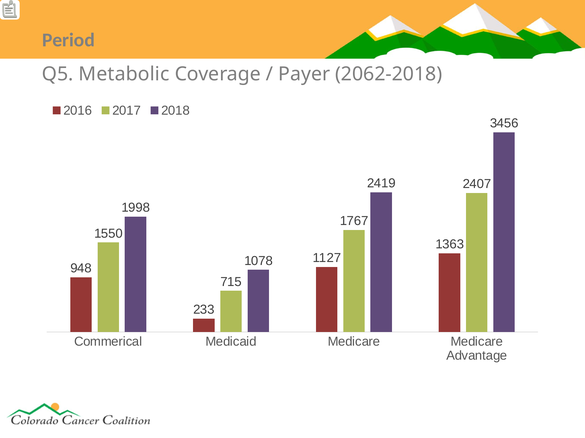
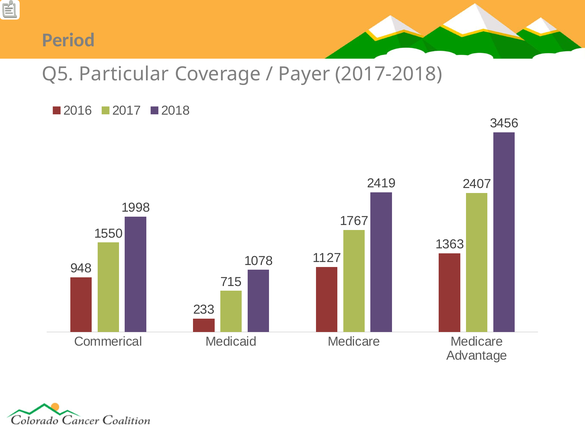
Metabolic: Metabolic -> Particular (124, 74)
2062-2018: 2062-2018 -> 2017-2018 (389, 74)
